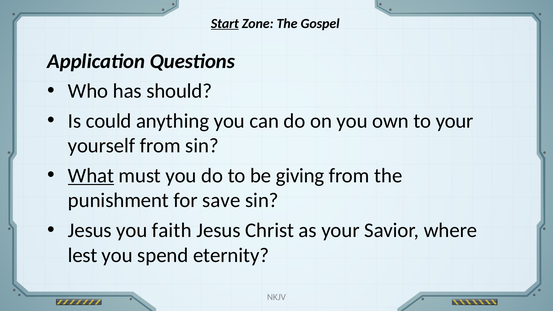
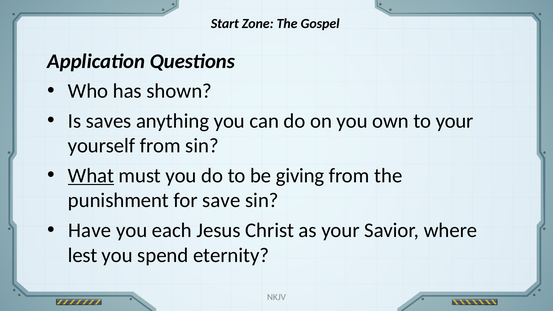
Start underline: present -> none (225, 23)
should: should -> shown (179, 91)
could: could -> saves (109, 121)
Jesus: Jesus -> Have (90, 230)
faith: faith -> each (172, 230)
